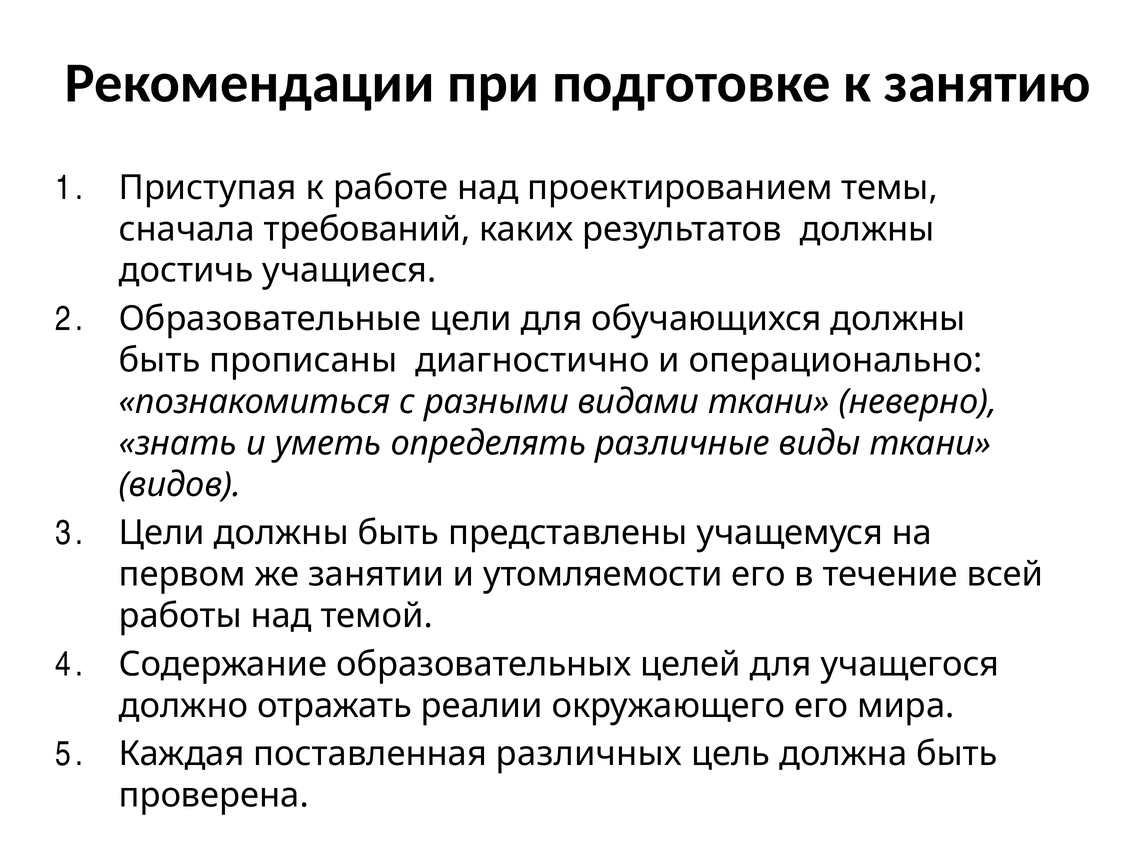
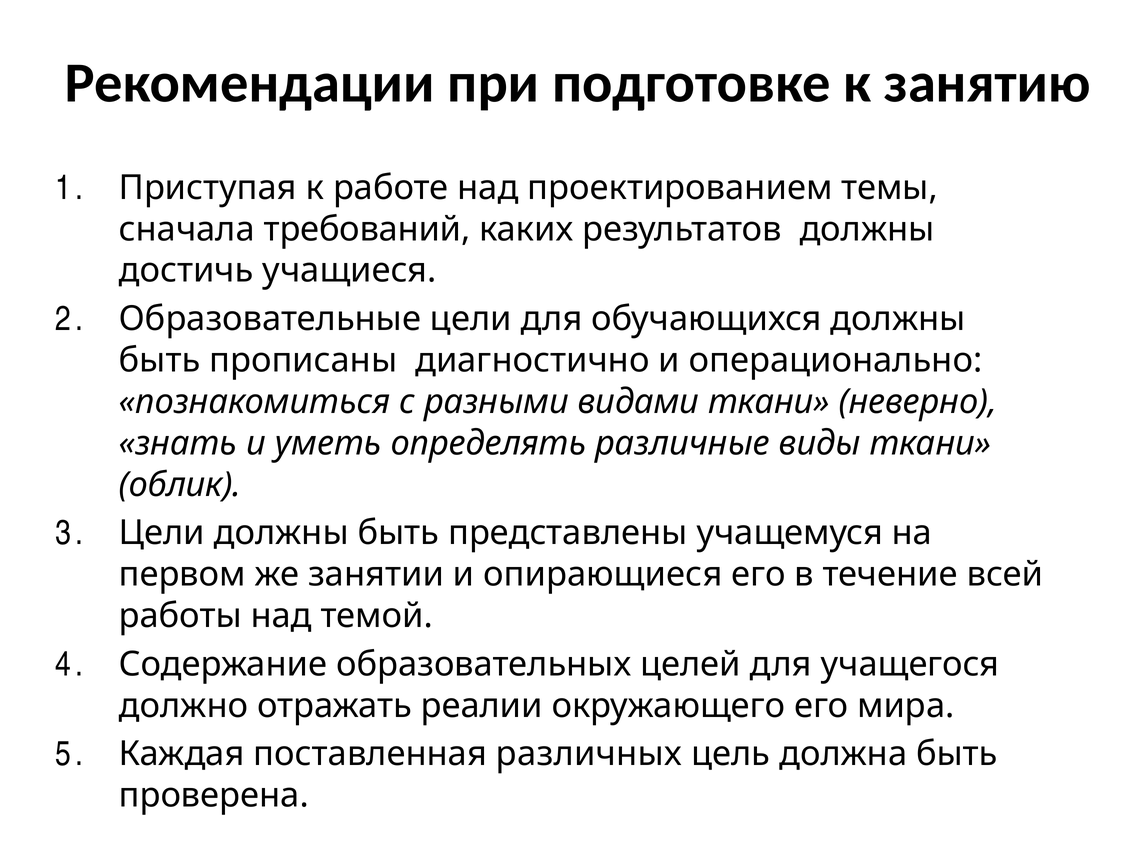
видов: видов -> облик (180, 484)
утомляемости: утомляемости -> опирающиеся (603, 574)
